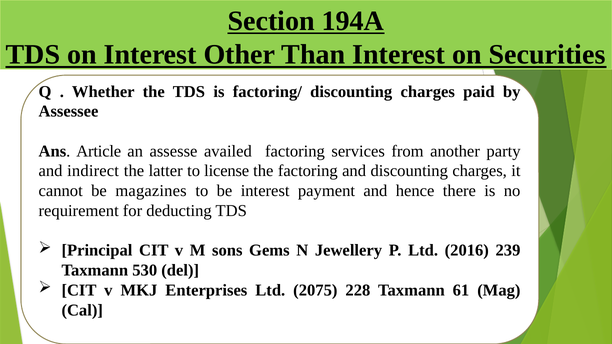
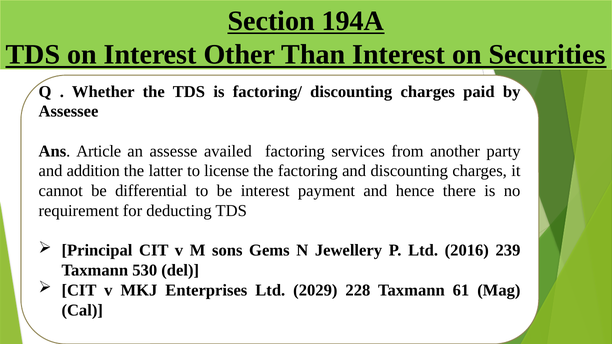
indirect: indirect -> addition (93, 171)
magazines: magazines -> differential (151, 191)
2075: 2075 -> 2029 (315, 290)
